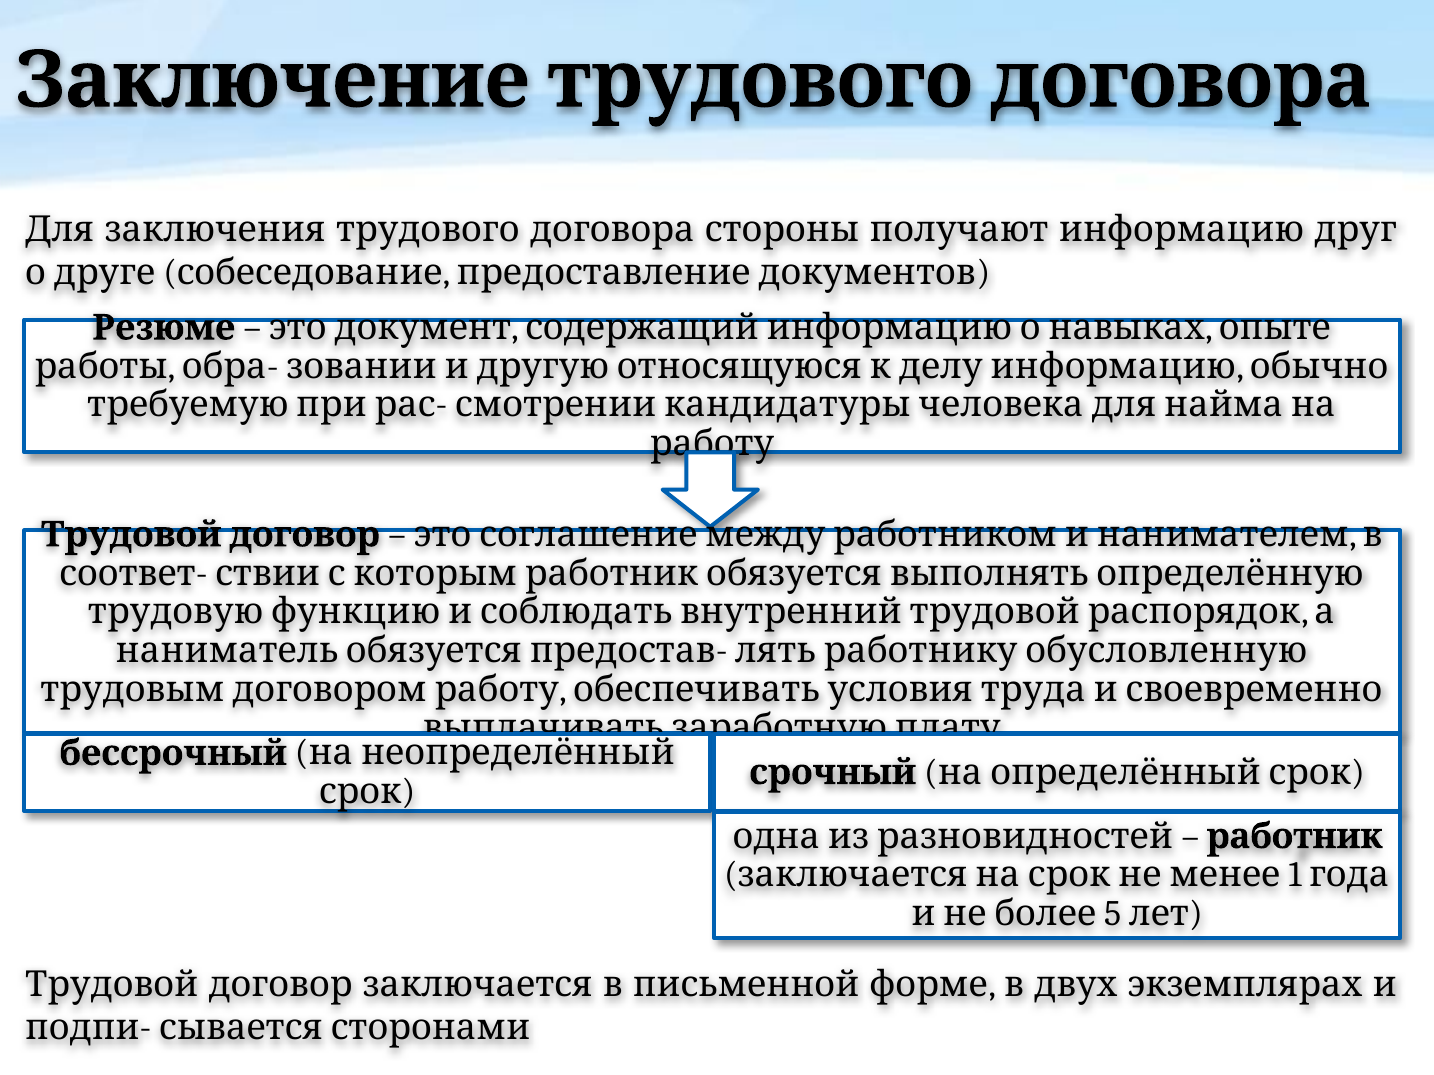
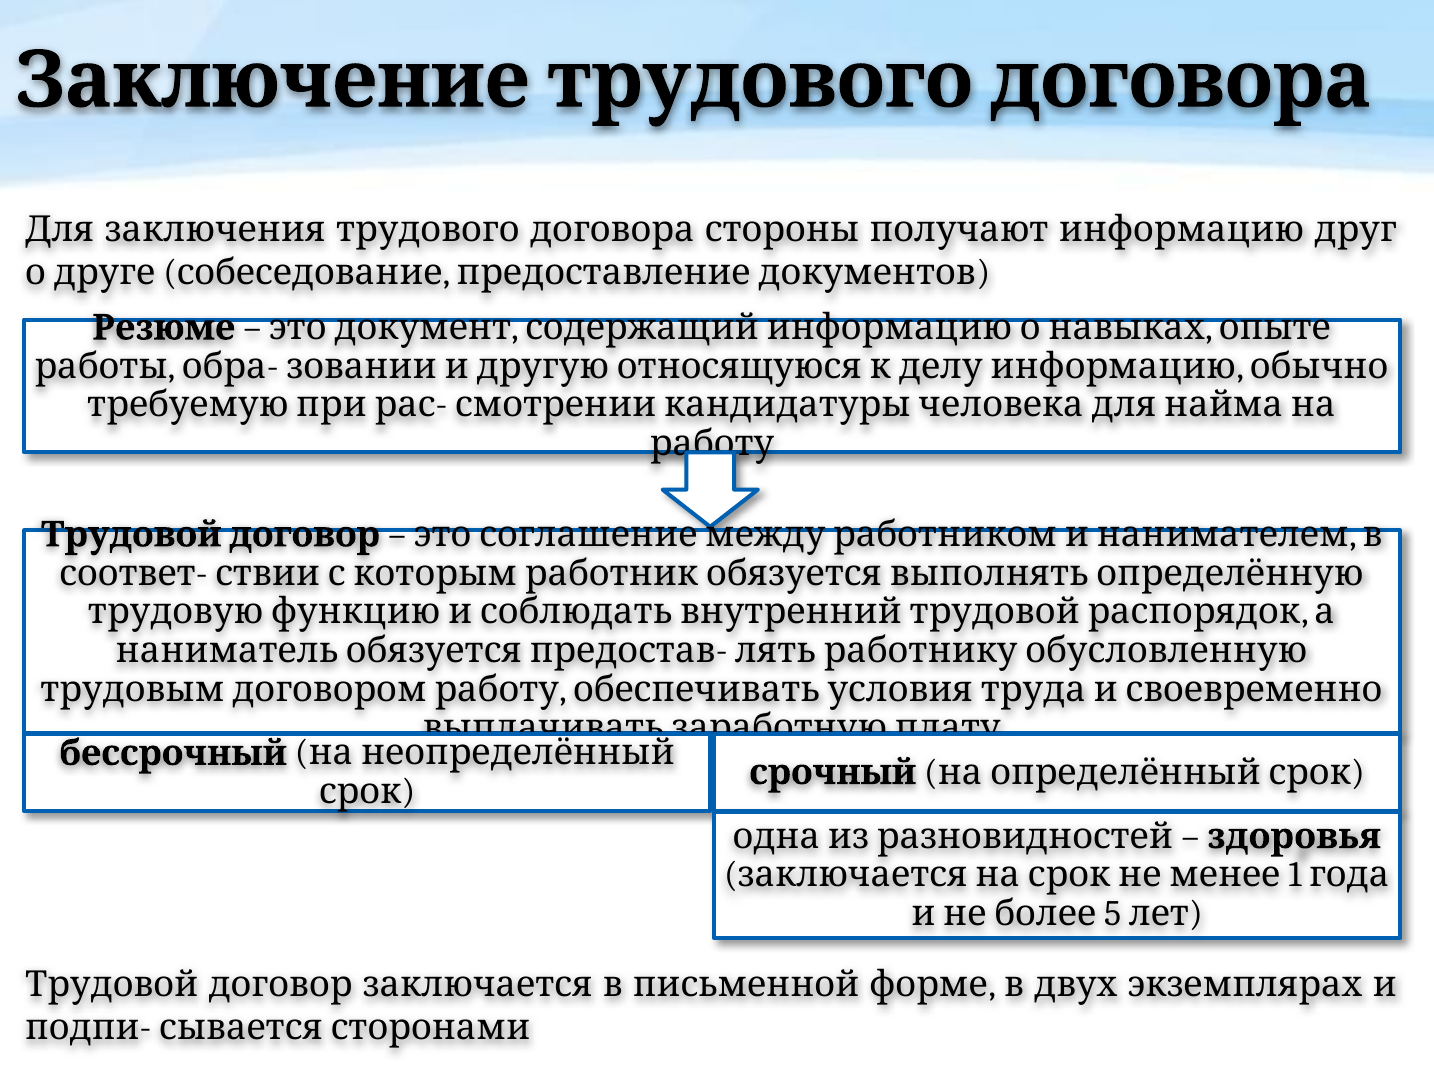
работник: работник -> здоровья (1294, 837)
